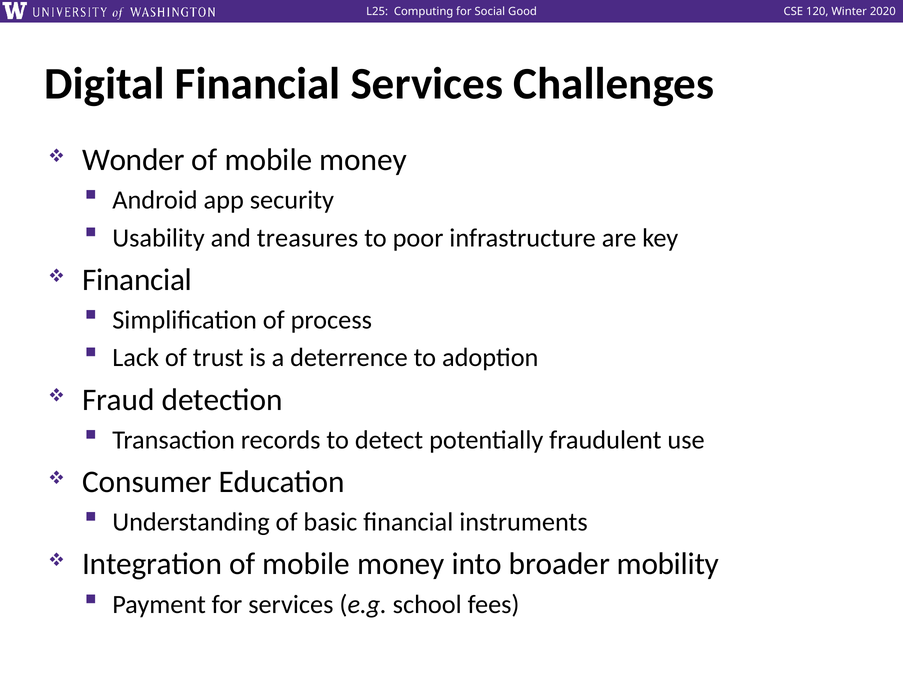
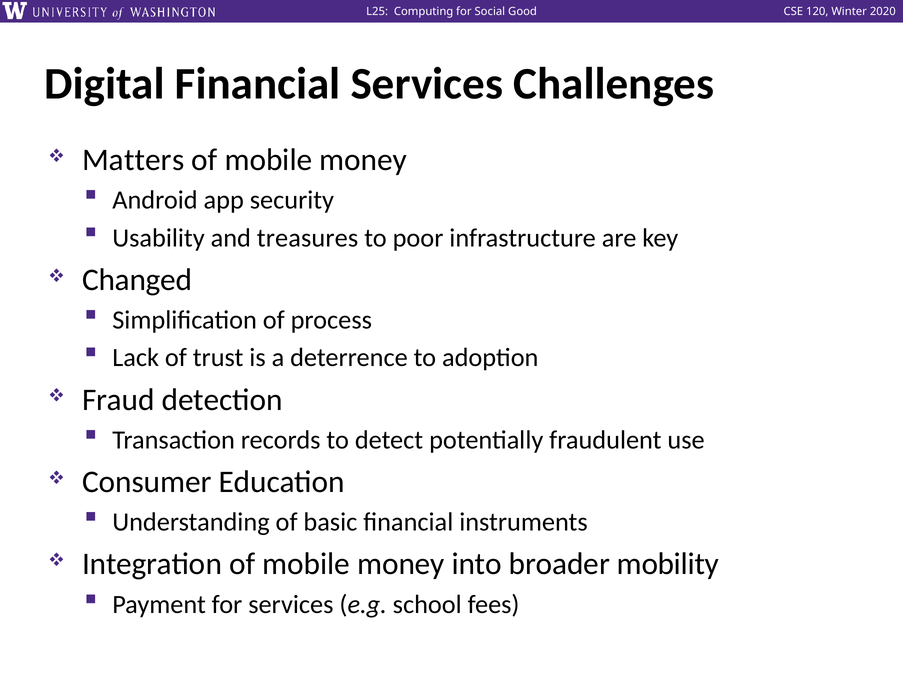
Wonder: Wonder -> Matters (133, 160)
Financial: Financial -> Changed (137, 280)
